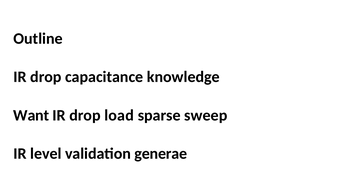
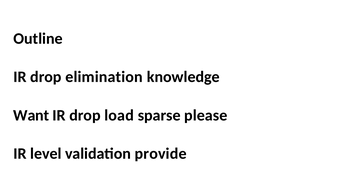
capacitance: capacitance -> elimination (104, 77)
sweep: sweep -> please (206, 115)
generae: generae -> provide (161, 154)
